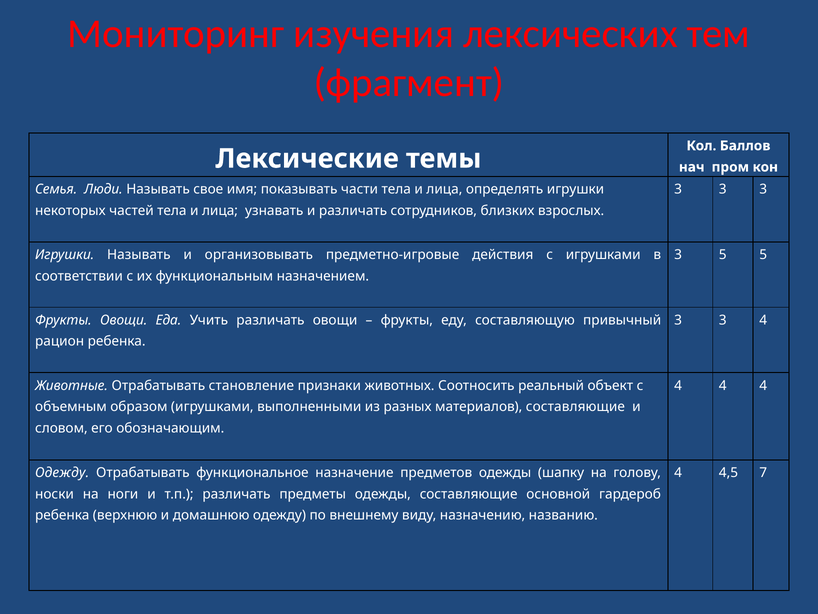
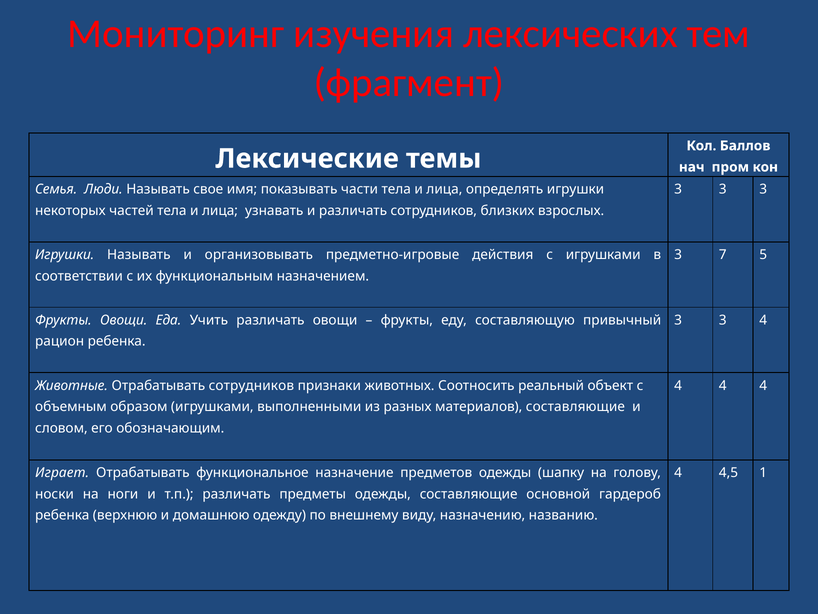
3 5: 5 -> 7 (723, 255)
Отрабатывать становление: становление -> сотрудников (251, 385)
Одежду: Одежду -> Играет (62, 472)
7: 7 -> 1 (763, 472)
